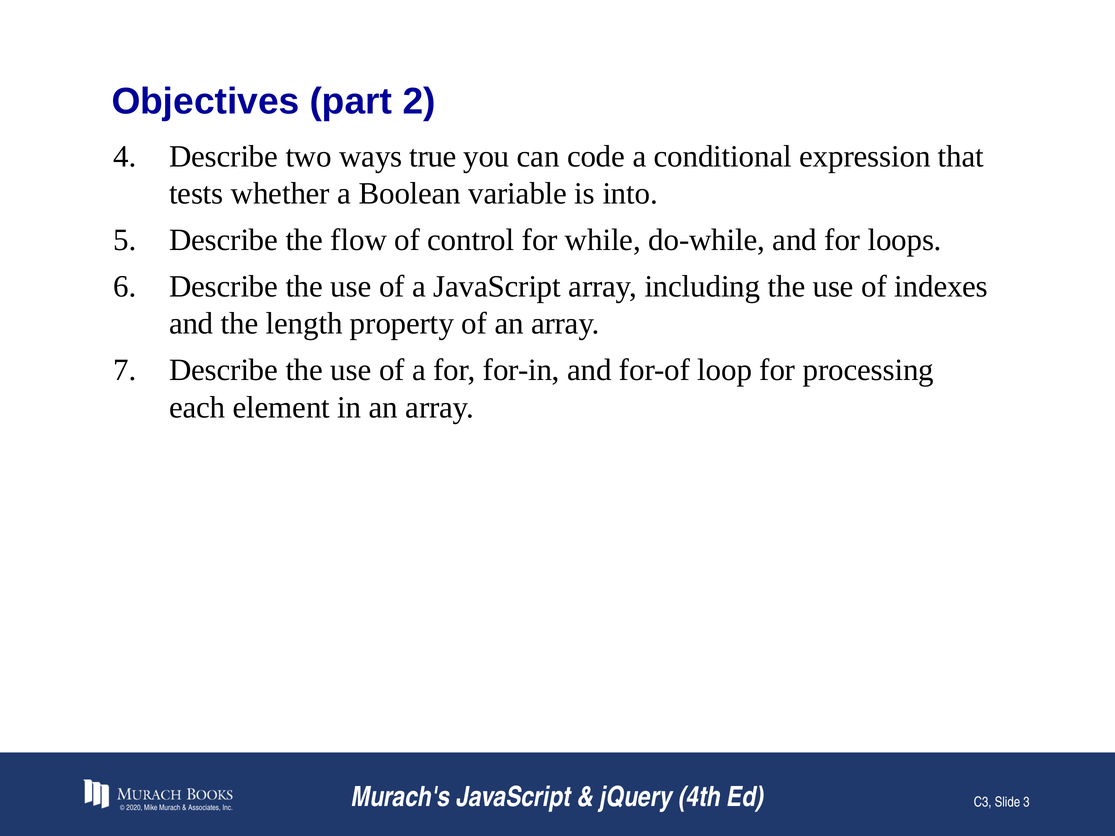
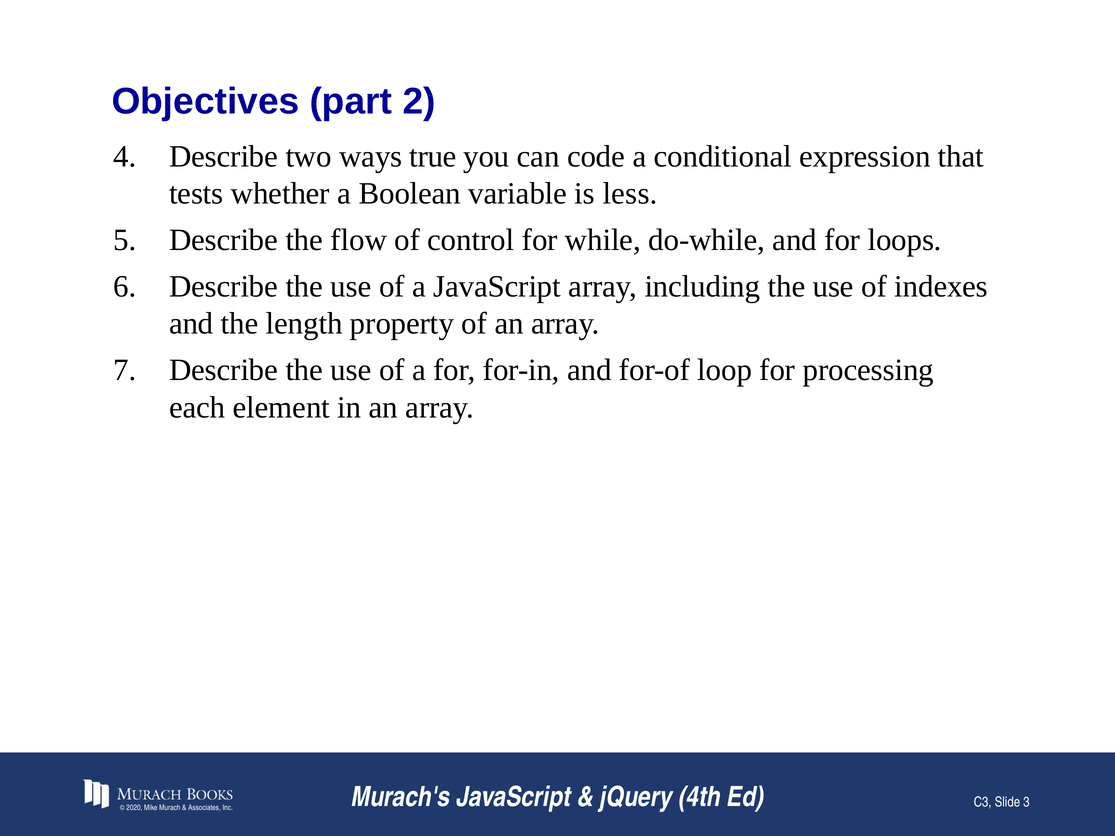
into: into -> less (630, 194)
